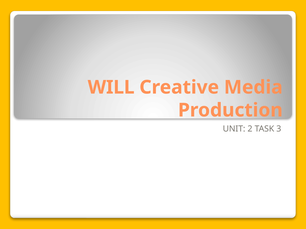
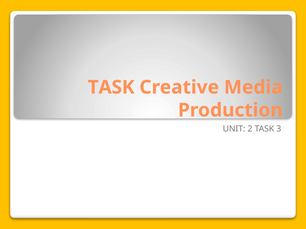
WILL: WILL -> TASK (111, 87)
